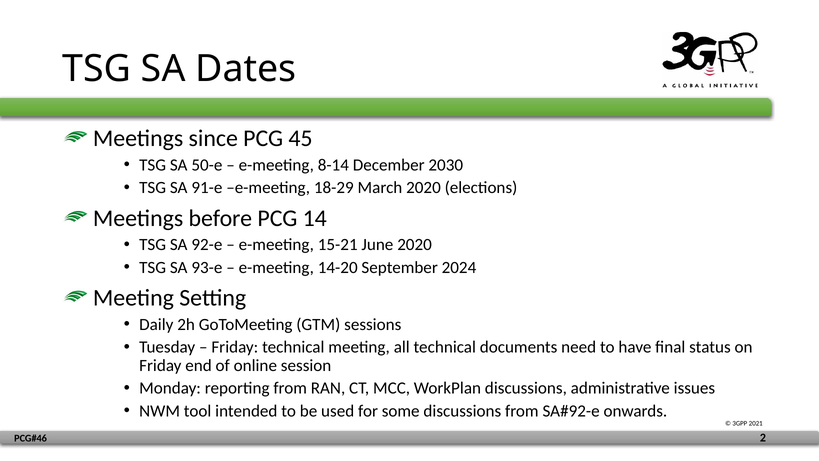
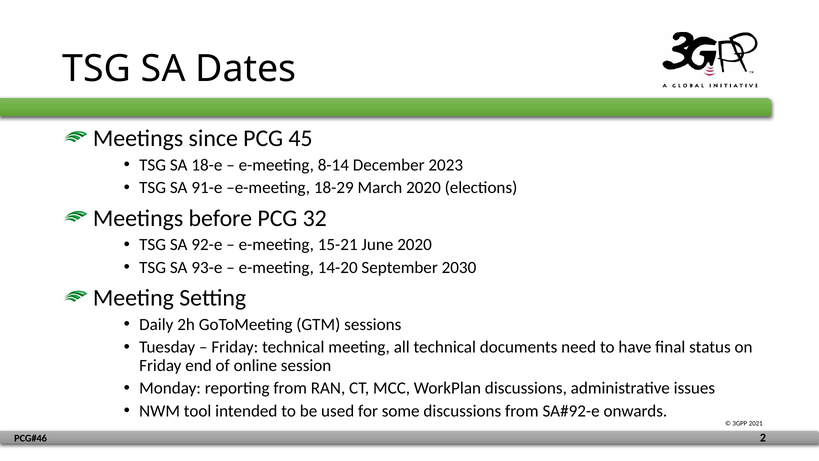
50-e: 50-e -> 18-e (207, 165)
2030: 2030 -> 2023 (446, 165)
14: 14 -> 32 (315, 218)
2024: 2024 -> 2030 (459, 267)
